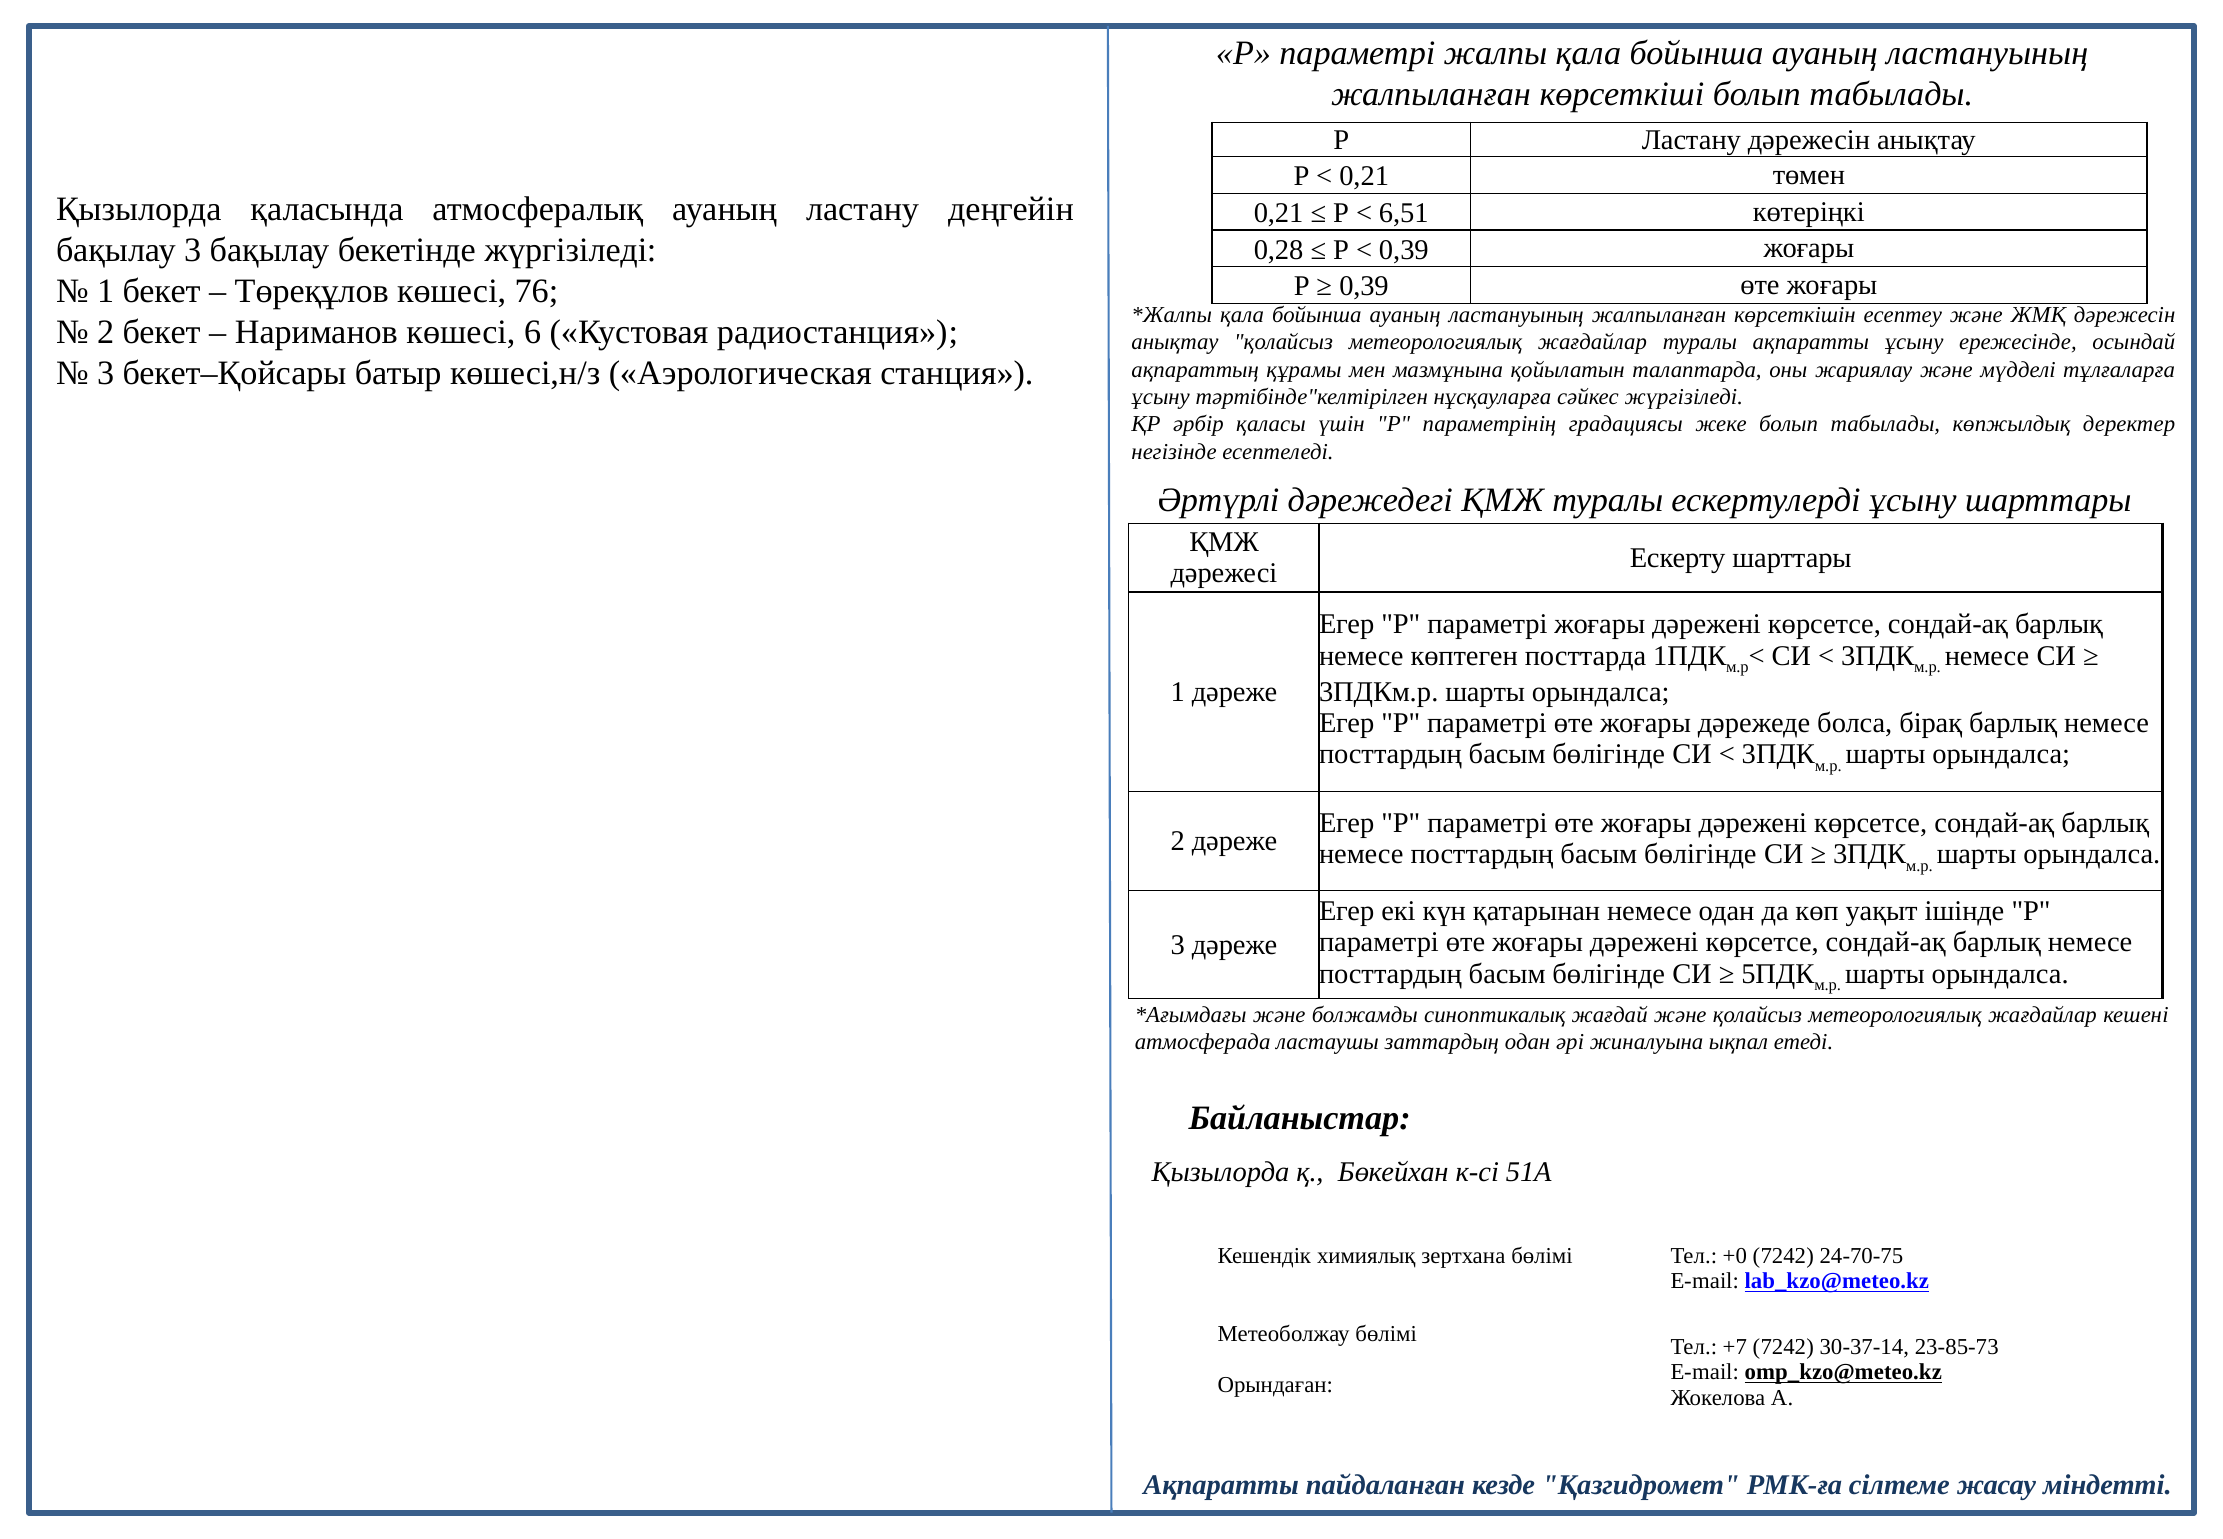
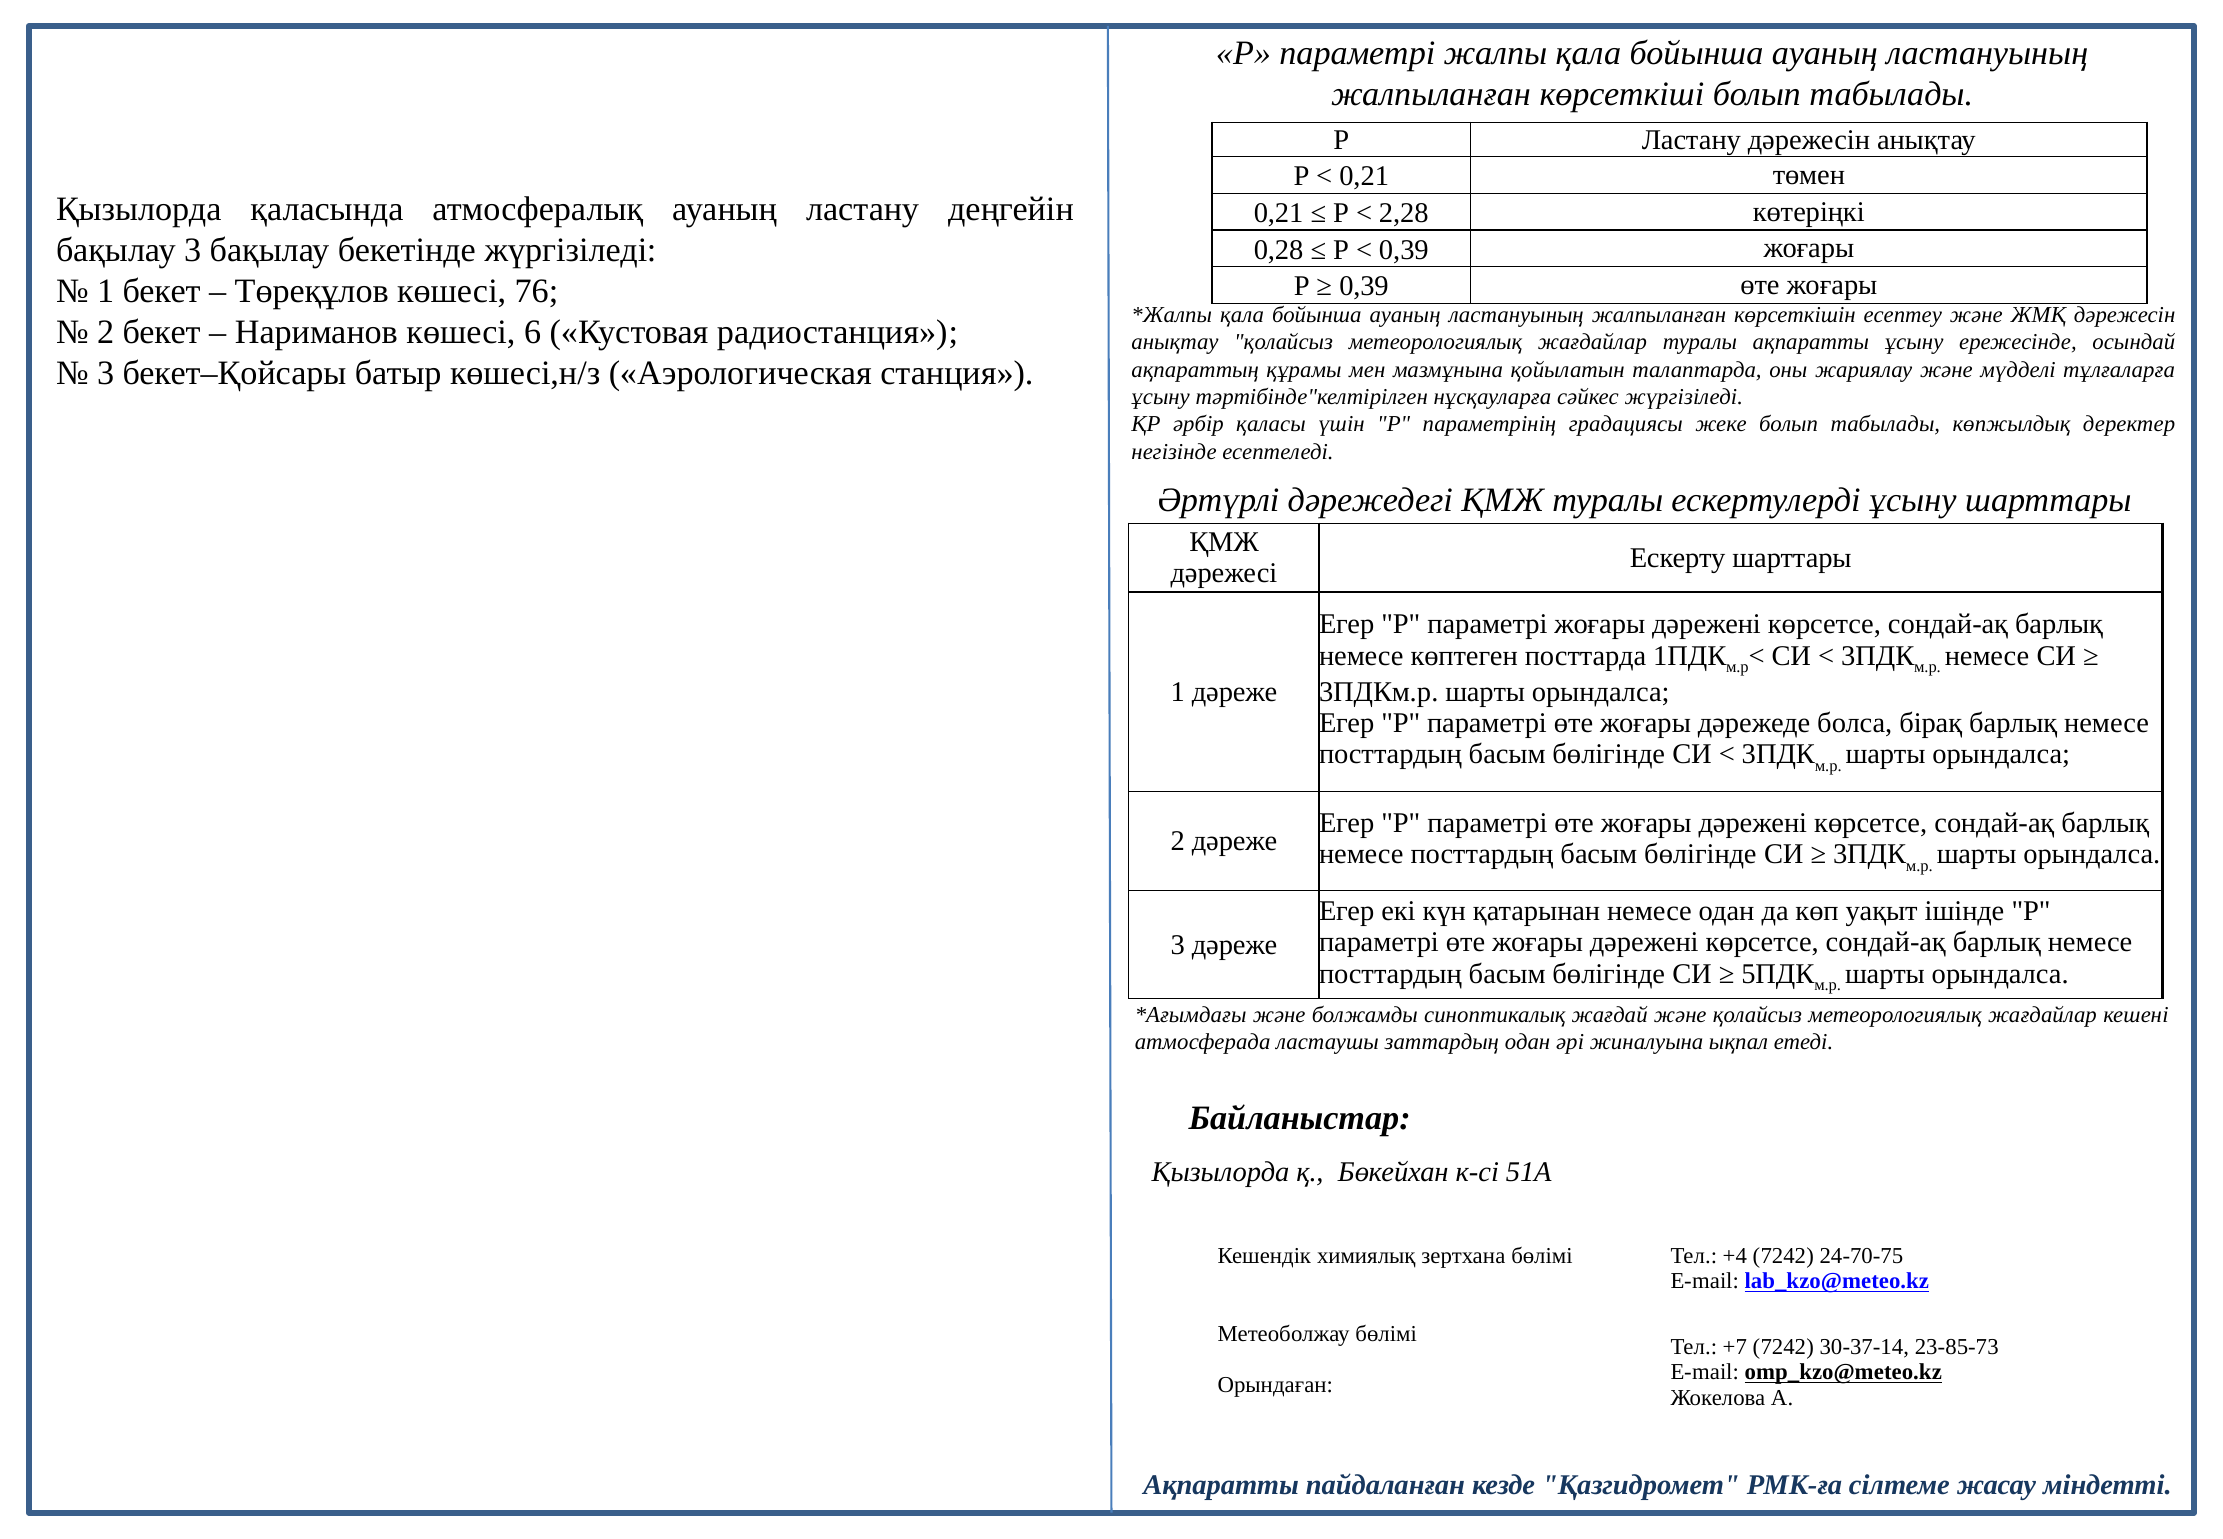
6,51: 6,51 -> 2,28 (1404, 213)
+0: +0 -> +4 (1735, 1256)
